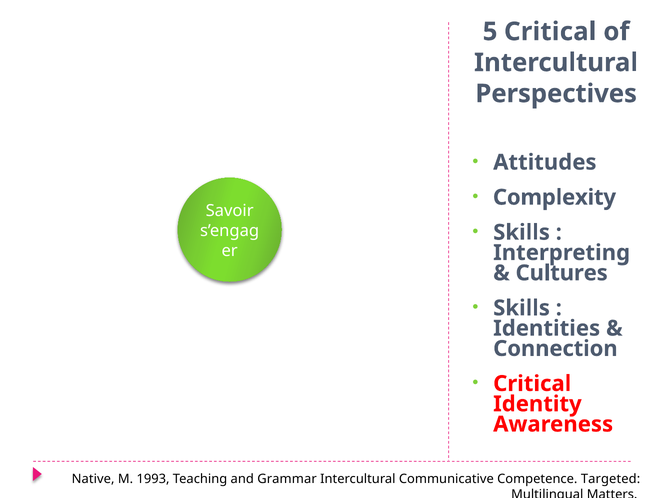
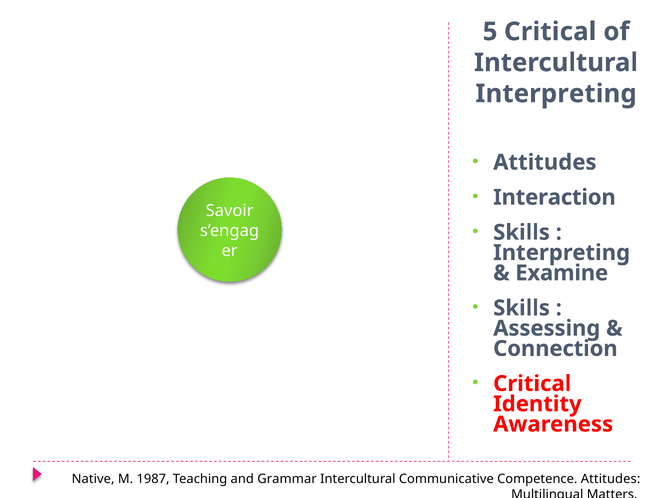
Perspectives: Perspectives -> Interpreting (556, 94)
Complexity: Complexity -> Interaction (554, 197)
Cultures: Cultures -> Examine (562, 273)
Identities: Identities -> Assessing (547, 328)
1993: 1993 -> 1987 (153, 479)
Competence Targeted: Targeted -> Attitudes (611, 479)
